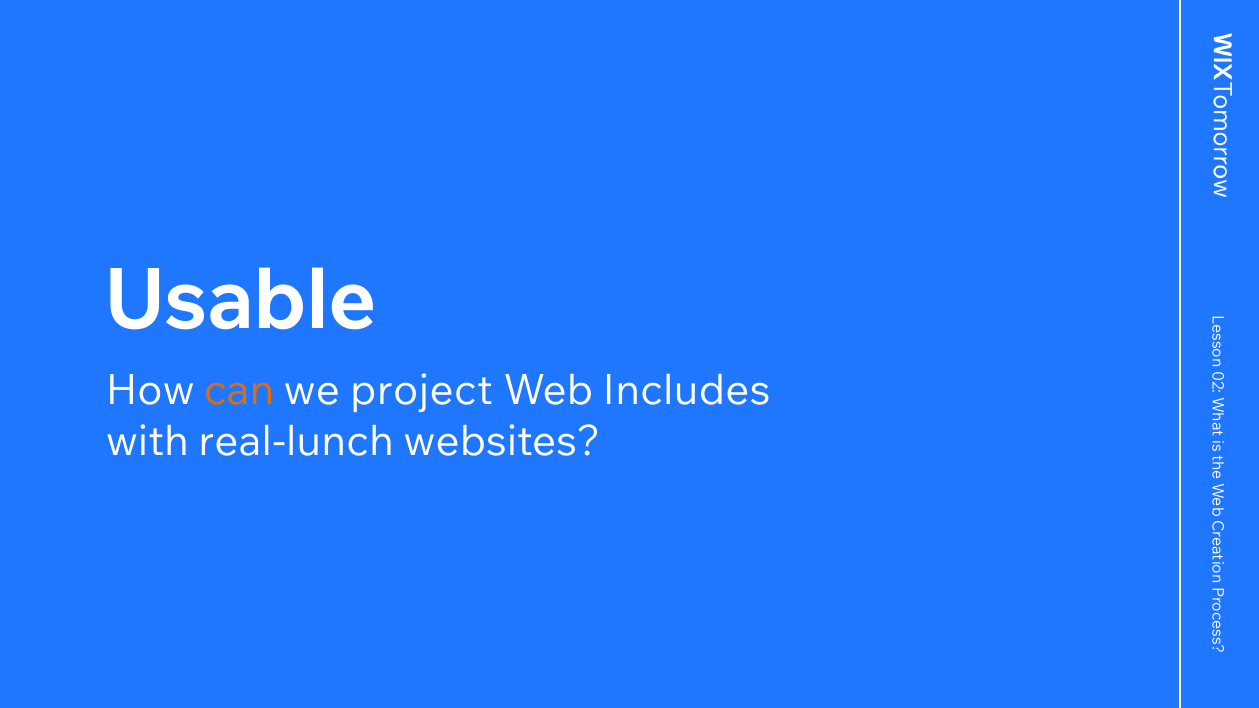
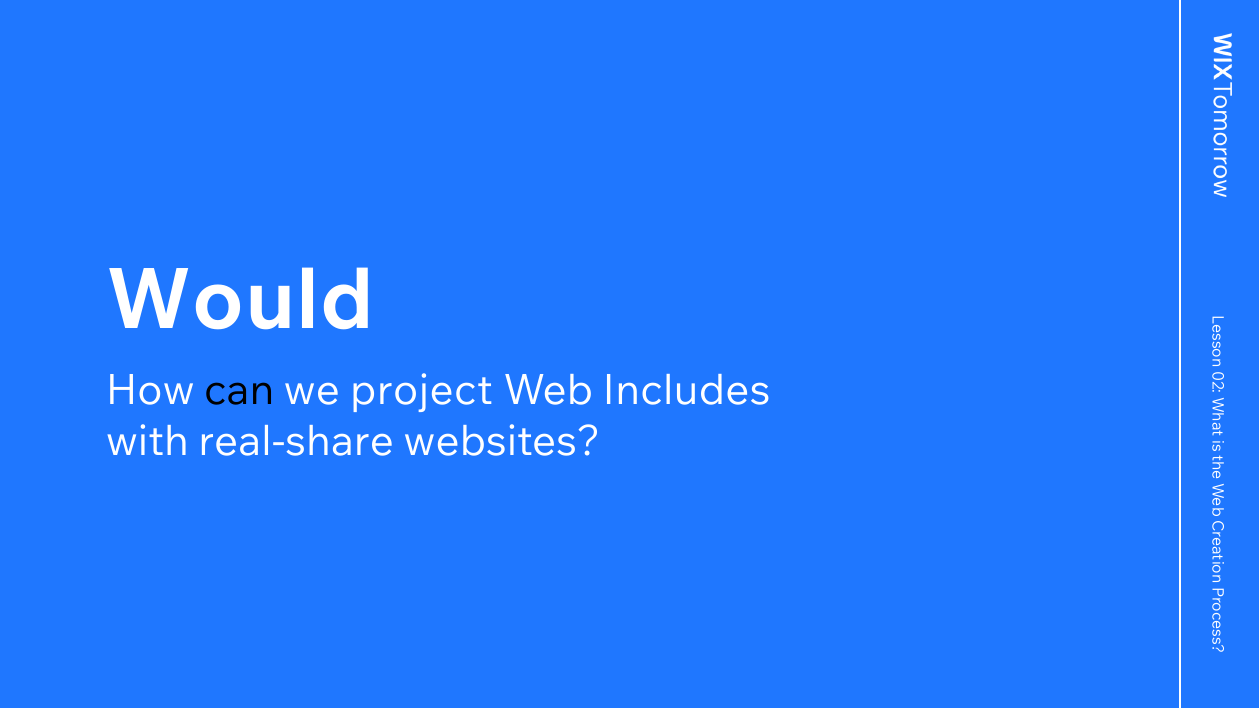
Usable: Usable -> Would (240, 301)
can colour: orange -> black (239, 391)
real-lunch: real-lunch -> real-share (296, 441)
